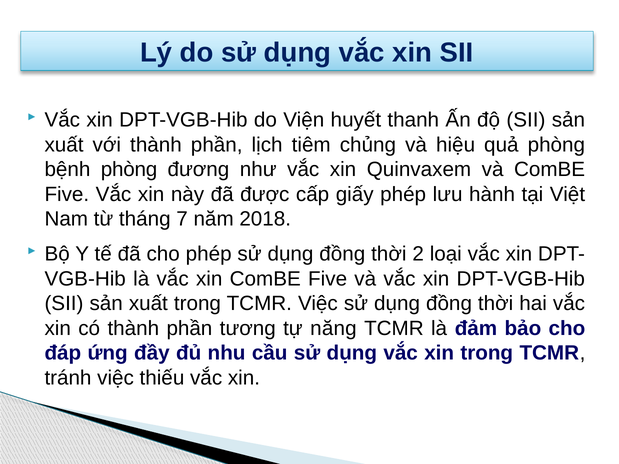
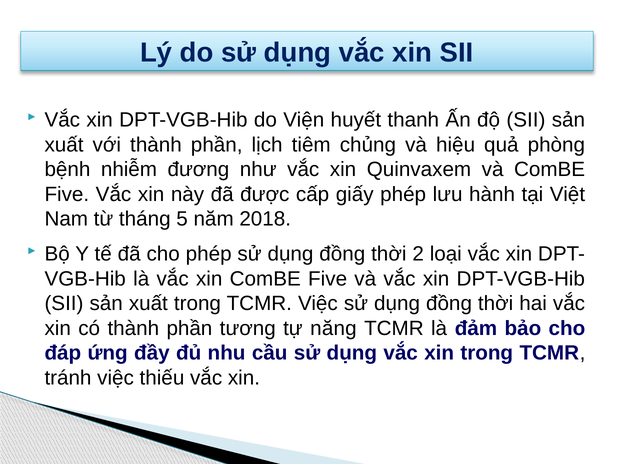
bệnh phòng: phòng -> nhiễm (129, 170)
7: 7 -> 5 (182, 219)
